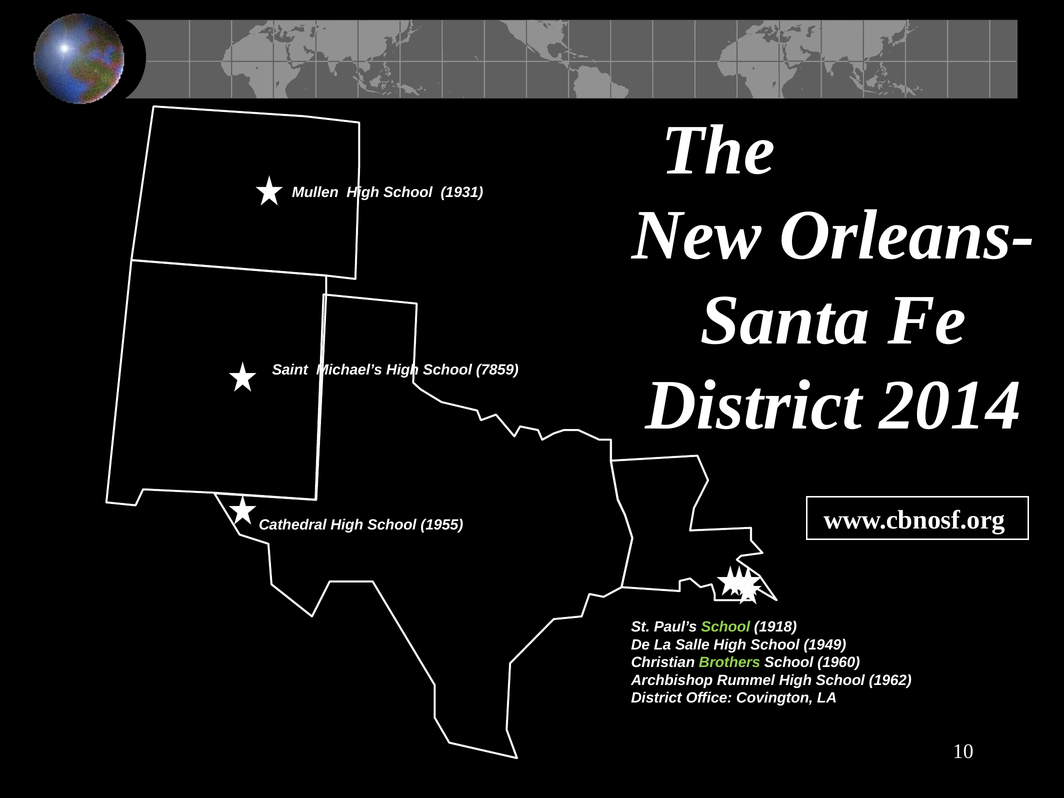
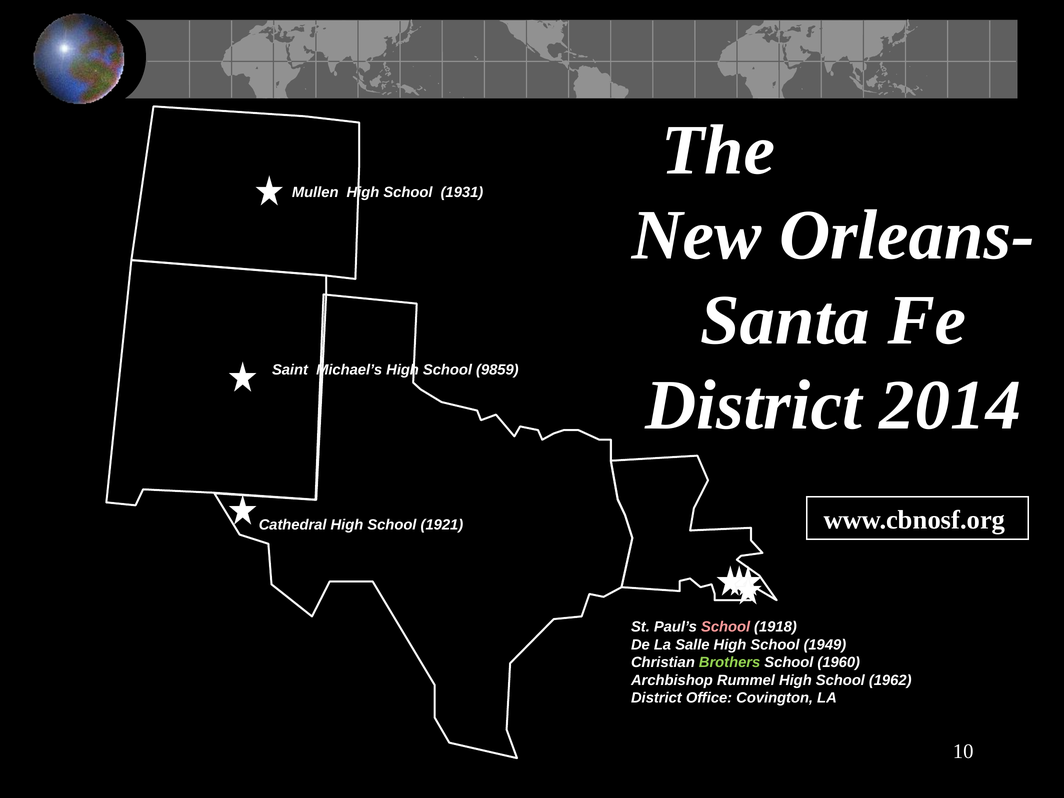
7859: 7859 -> 9859 (497, 370)
1955: 1955 -> 1921 (442, 525)
School colour: light green -> pink (726, 627)
